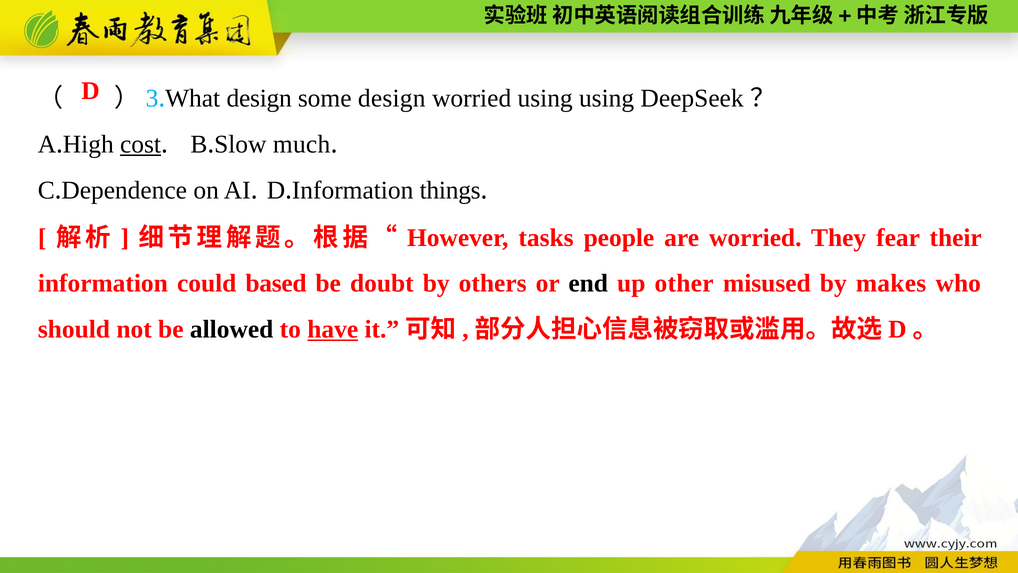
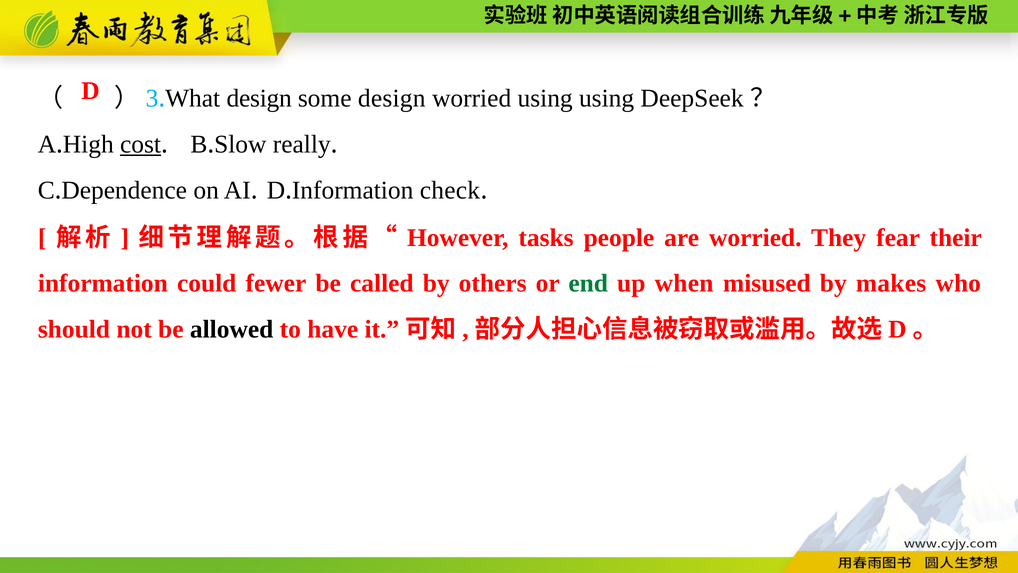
much: much -> really (302, 144)
things: things -> check (450, 190)
based: based -> fewer (276, 283)
doubt: doubt -> called (382, 283)
end colour: black -> green (588, 283)
other: other -> when (684, 283)
have underline: present -> none (333, 329)
